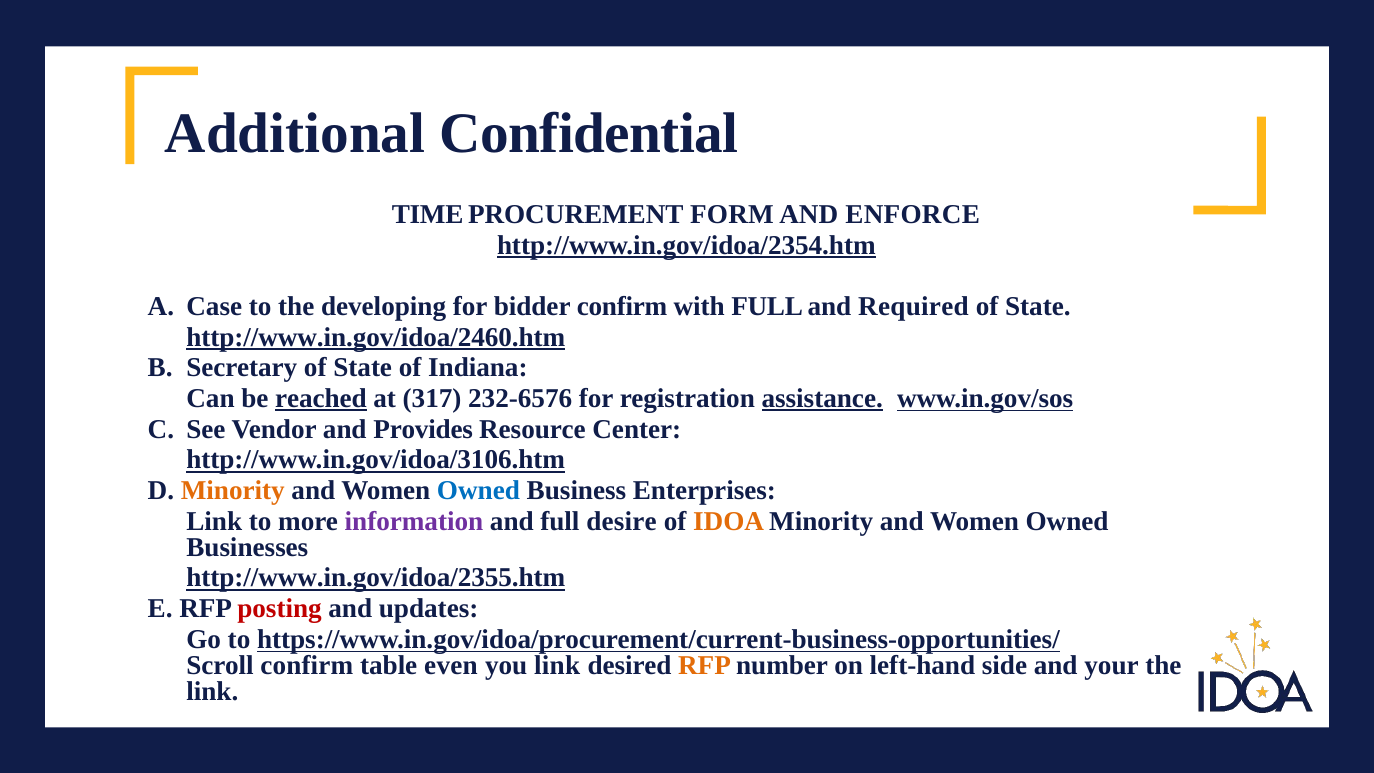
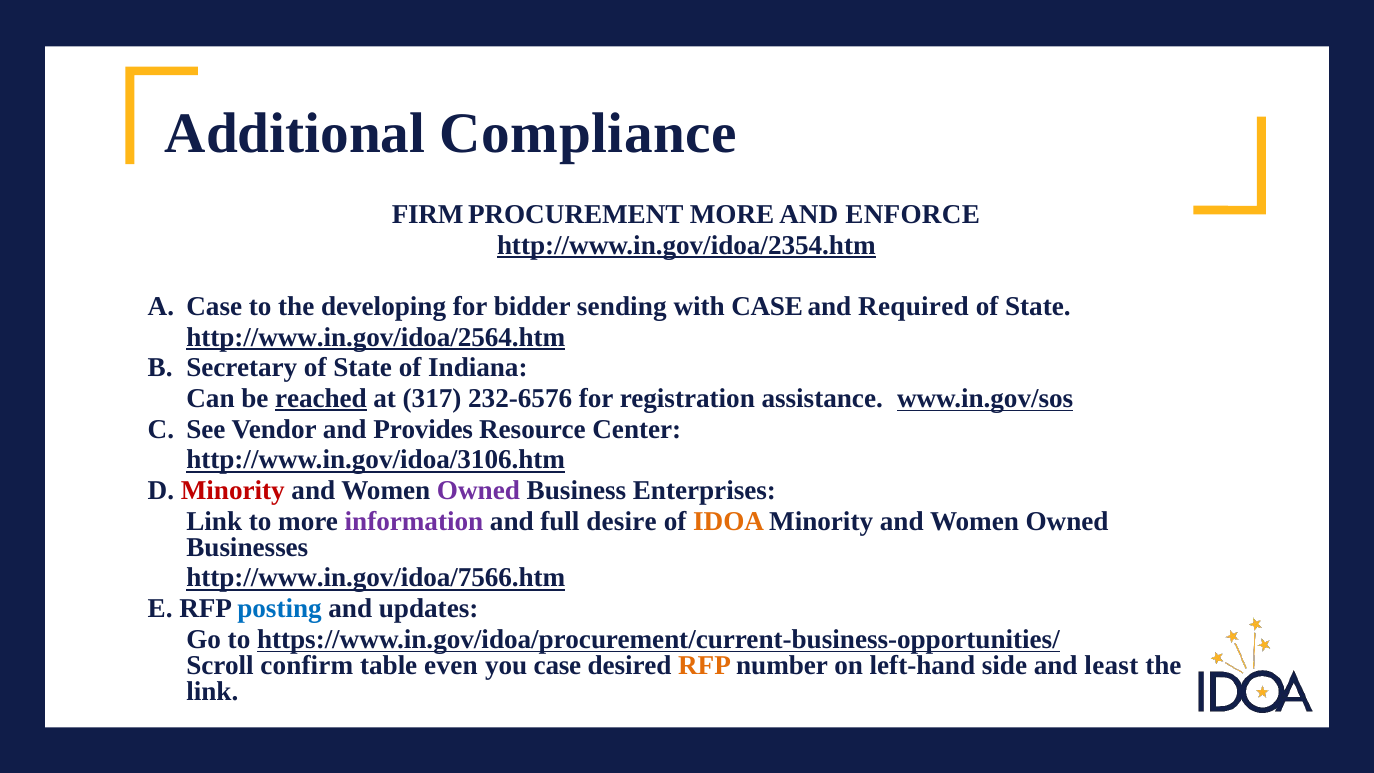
Confidential: Confidential -> Compliance (588, 133)
TIME: TIME -> FIRM (428, 214)
PROCUREMENT FORM: FORM -> MORE (732, 214)
bidder confirm: confirm -> sending (622, 306)
with FULL: FULL -> CASE (767, 306)
http://www.in.gov/idoa/2460.htm: http://www.in.gov/idoa/2460.htm -> http://www.in.gov/idoa/2564.htm (376, 337)
assistance underline: present -> none (822, 398)
Minority colour: orange -> red (233, 490)
Owned colour: blue -> purple (478, 490)
http://www.in.gov/idoa/2355.htm: http://www.in.gov/idoa/2355.htm -> http://www.in.gov/idoa/7566.htm (376, 578)
posting colour: red -> blue (280, 609)
you link: link -> case (557, 665)
your: your -> least (1111, 665)
